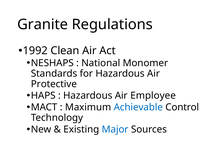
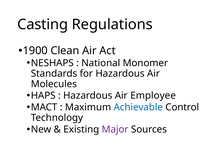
Granite: Granite -> Casting (43, 25)
1992: 1992 -> 1900 (35, 51)
Protective: Protective -> Molecules (54, 84)
Major colour: blue -> purple (115, 130)
